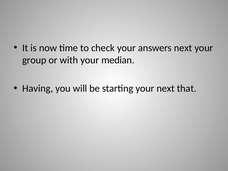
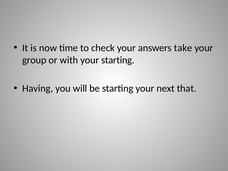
answers next: next -> take (183, 48)
your median: median -> starting (118, 60)
